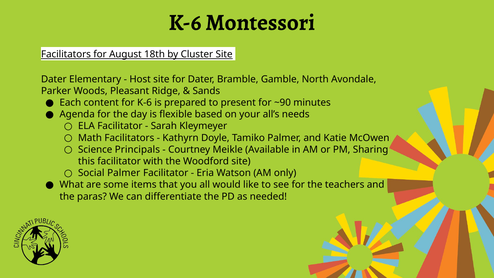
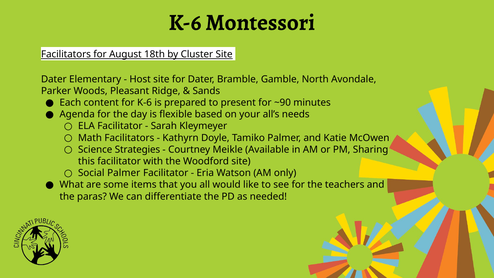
Principals: Principals -> Strategies (137, 149)
